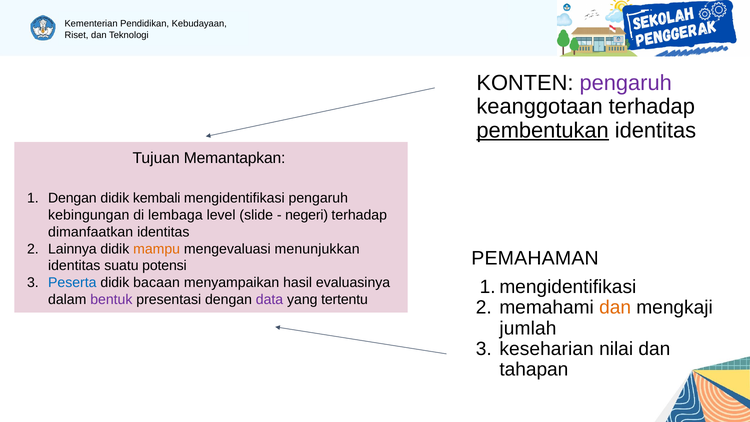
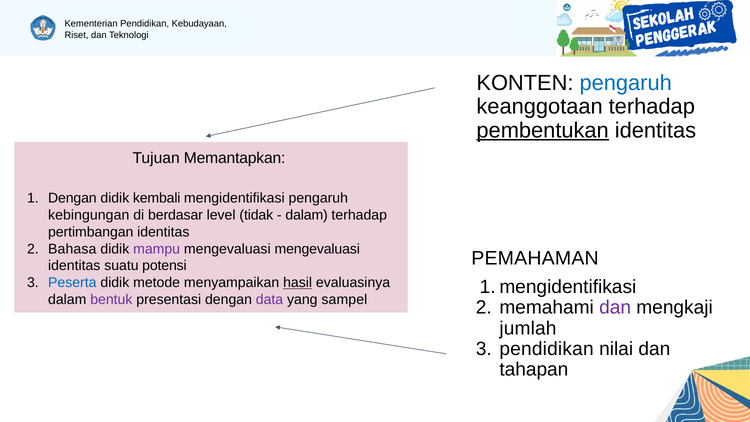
pengaruh colour: purple -> blue (626, 83)
lembaga: lembaga -> berdasar (176, 215)
slide: slide -> tidak (256, 215)
negeri: negeri -> dalam (307, 215)
dimanfaatkan: dimanfaatkan -> pertimbangan (91, 232)
Lainnya: Lainnya -> Bahasa (72, 249)
mampu colour: orange -> purple (157, 249)
mengevaluasi menunjukkan: menunjukkan -> mengevaluasi (317, 249)
bacaan: bacaan -> metode (157, 283)
hasil underline: none -> present (298, 283)
tertentu: tertentu -> sampel (344, 299)
dan colour: orange -> purple (615, 308)
keseharian: keseharian -> pendidikan (547, 349)
